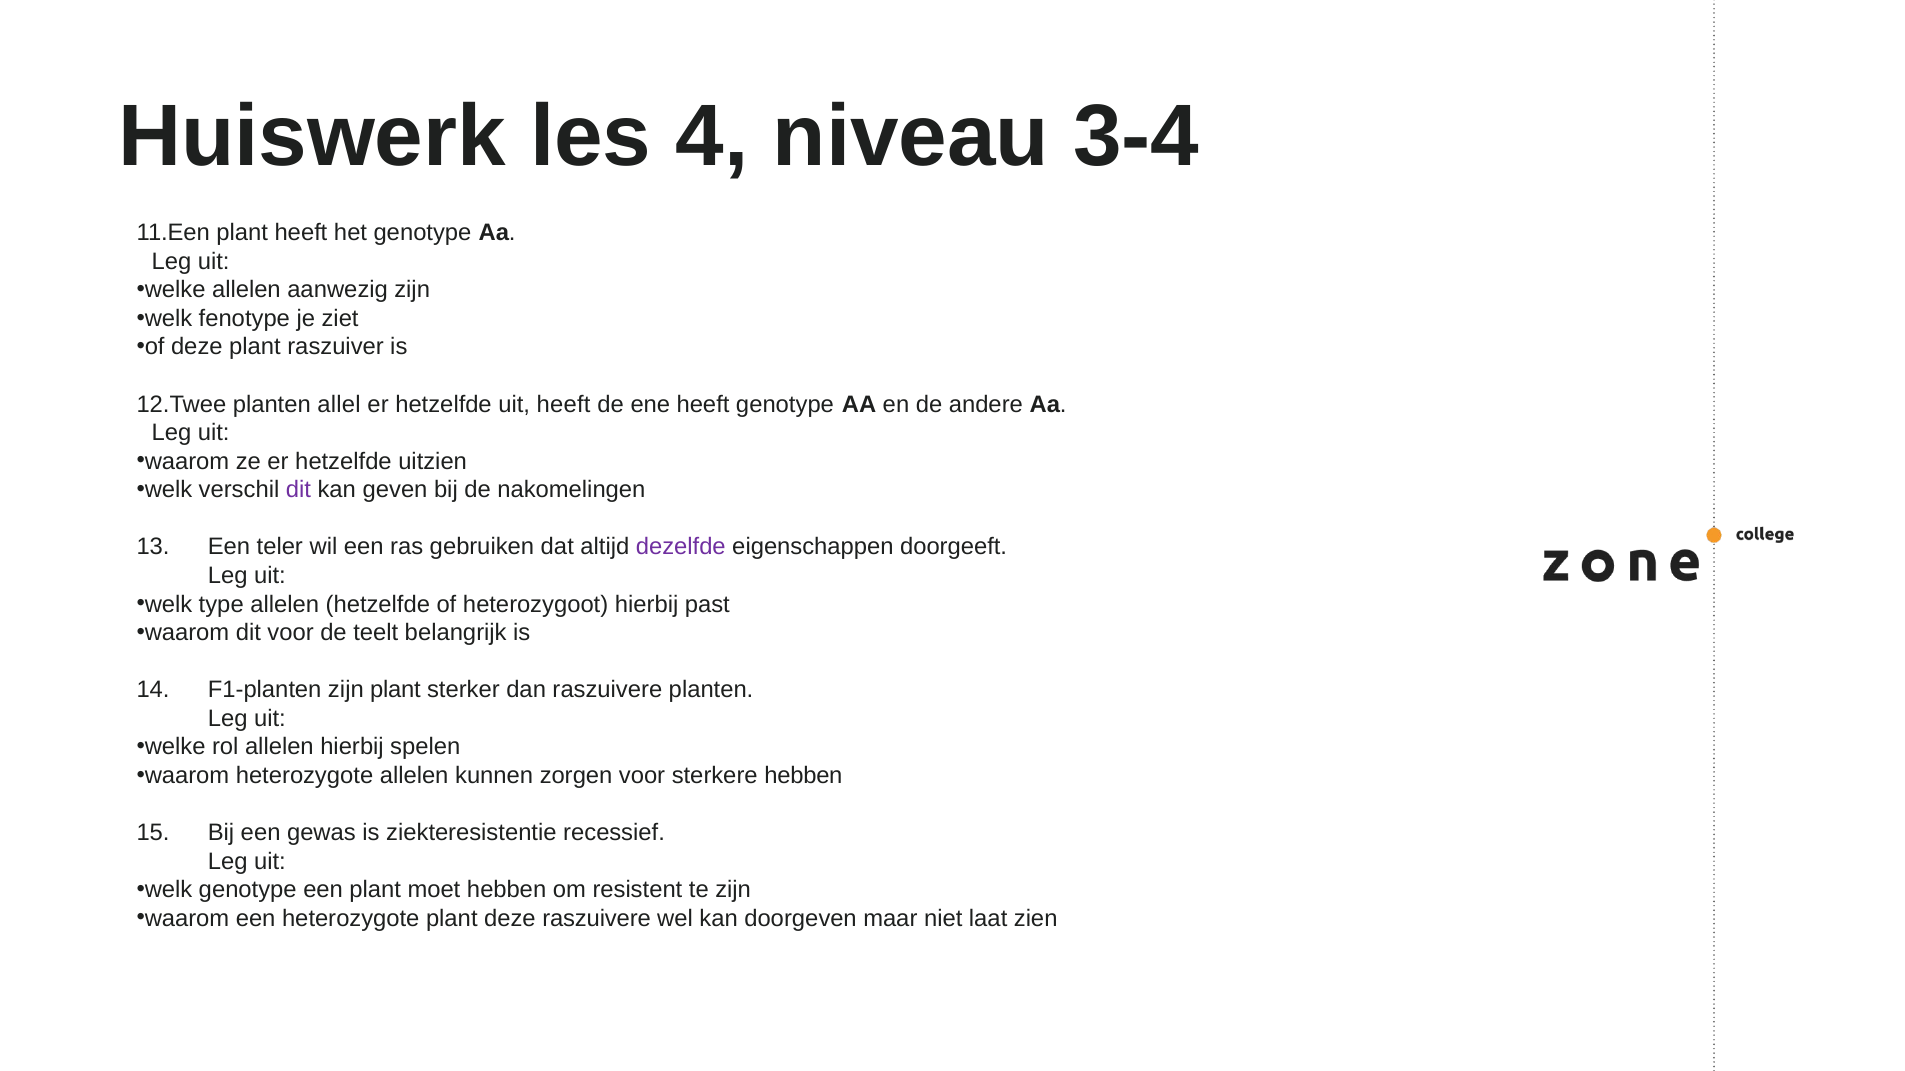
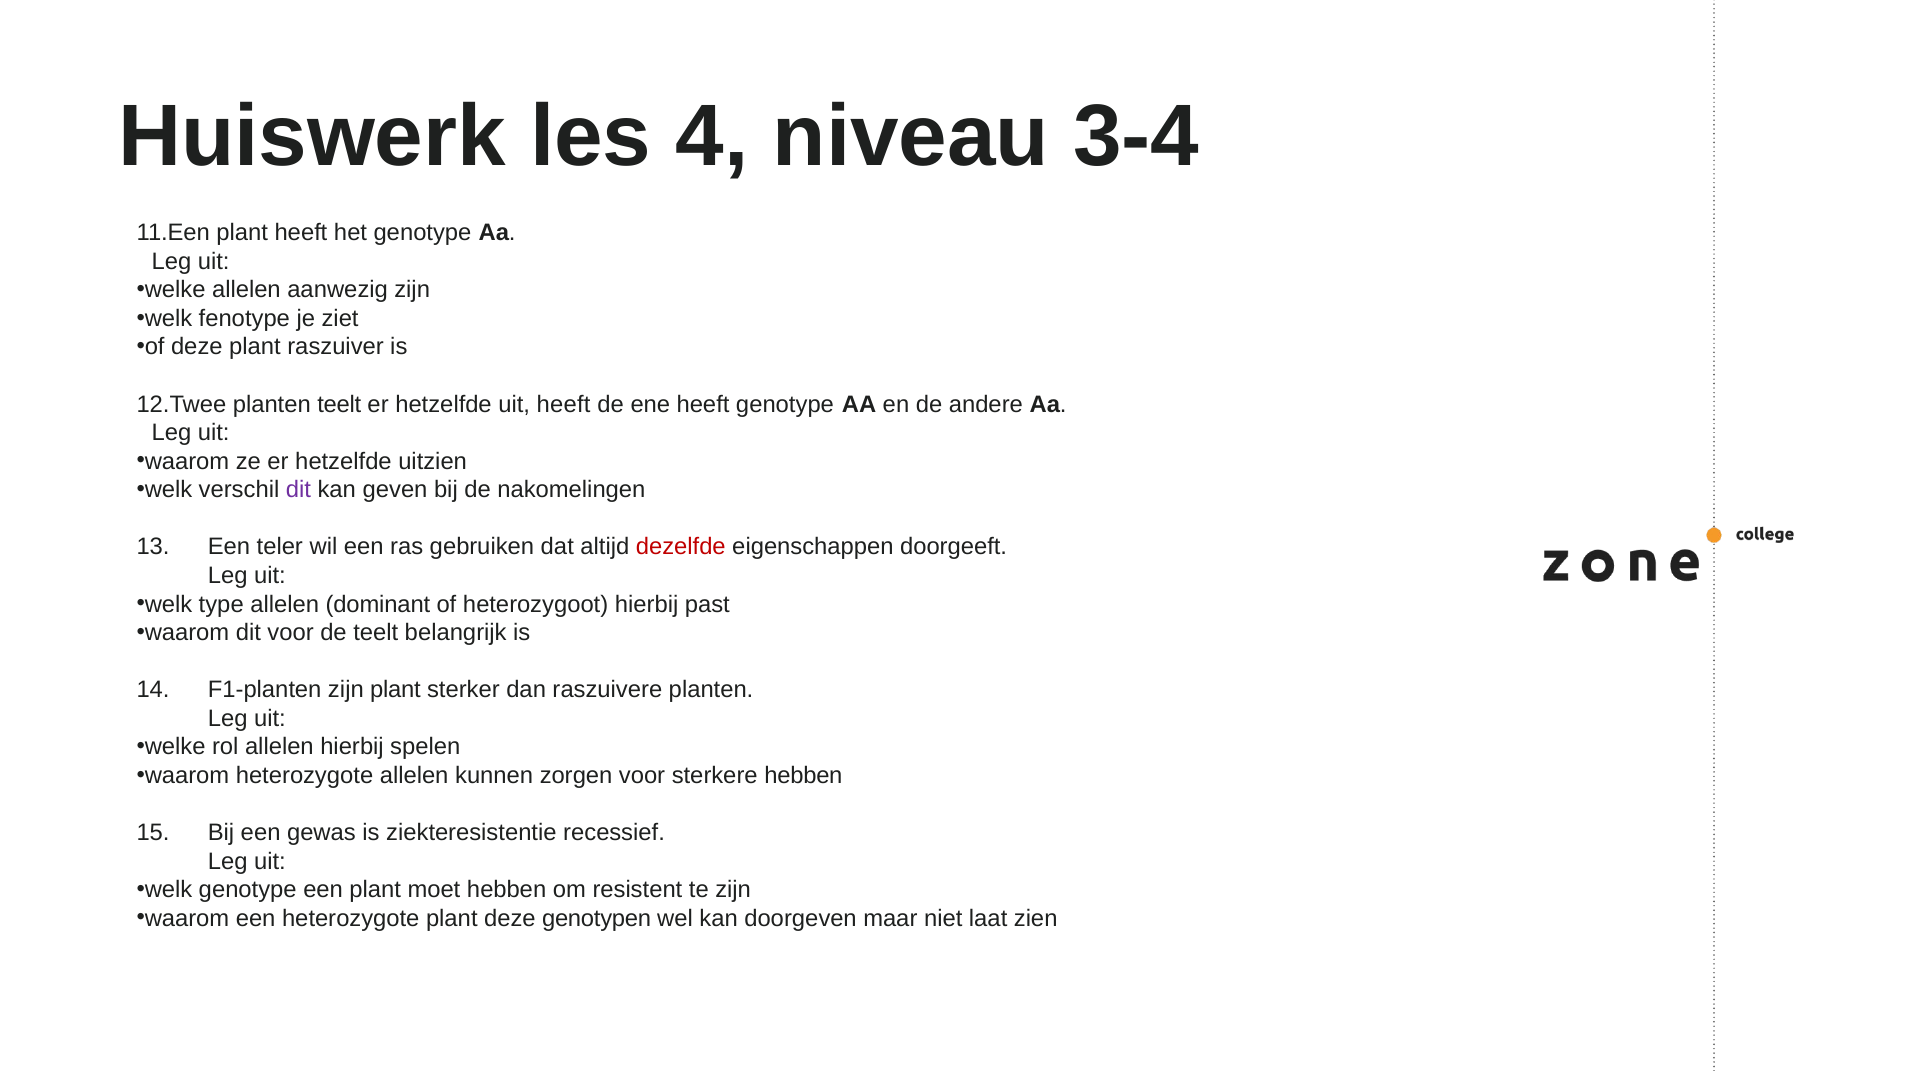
planten allel: allel -> teelt (339, 404)
dezelfde colour: purple -> red (681, 547)
allelen hetzelfde: hetzelfde -> dominant (378, 604)
deze raszuivere: raszuivere -> genotypen (597, 919)
